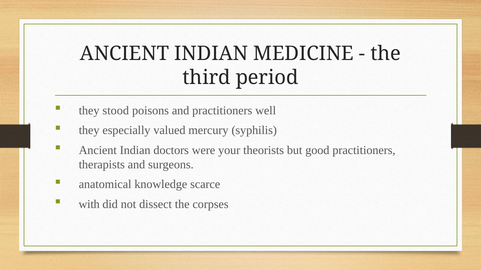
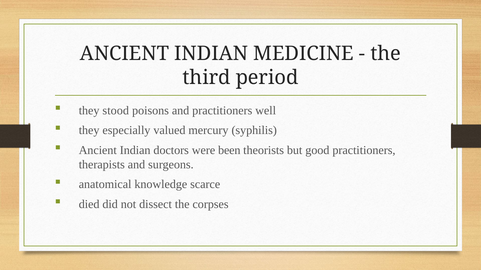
your: your -> been (229, 150)
with: with -> died (89, 205)
